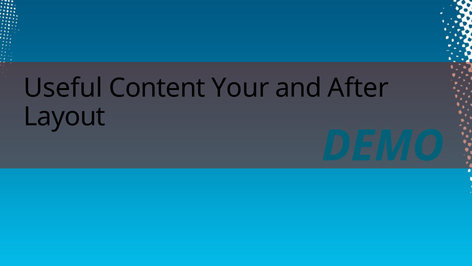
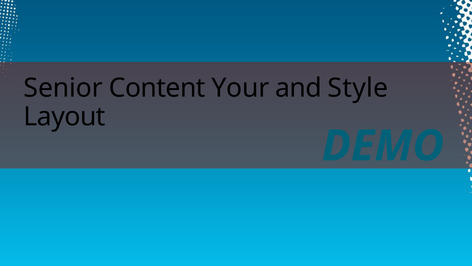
Useful: Useful -> Senior (63, 88)
After: After -> Style (358, 88)
